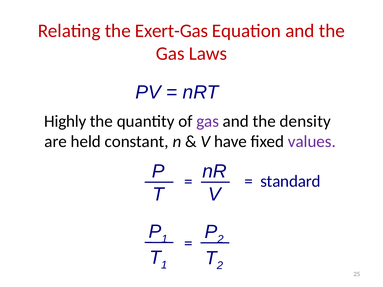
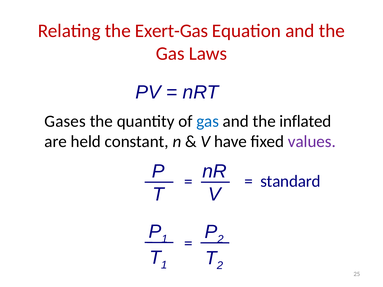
Highly: Highly -> Gases (65, 121)
gas colour: purple -> blue (208, 121)
density: density -> inflated (305, 121)
